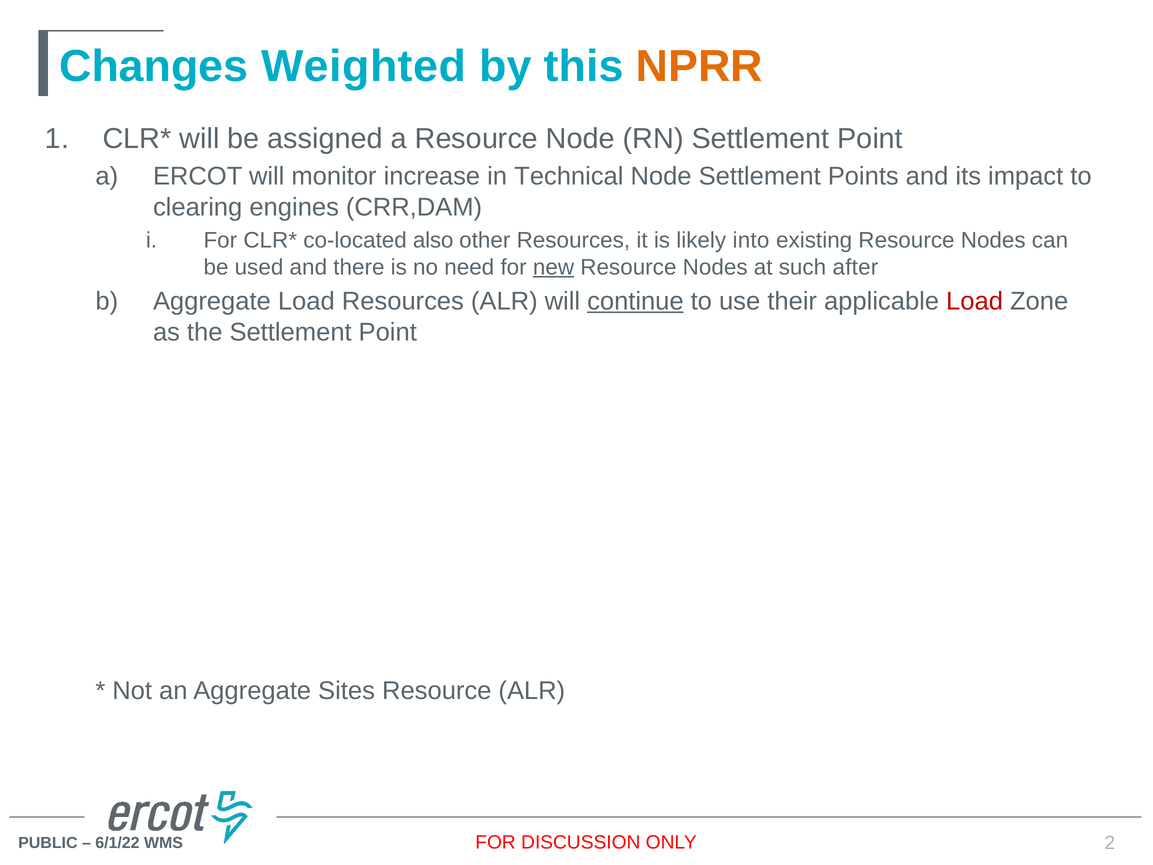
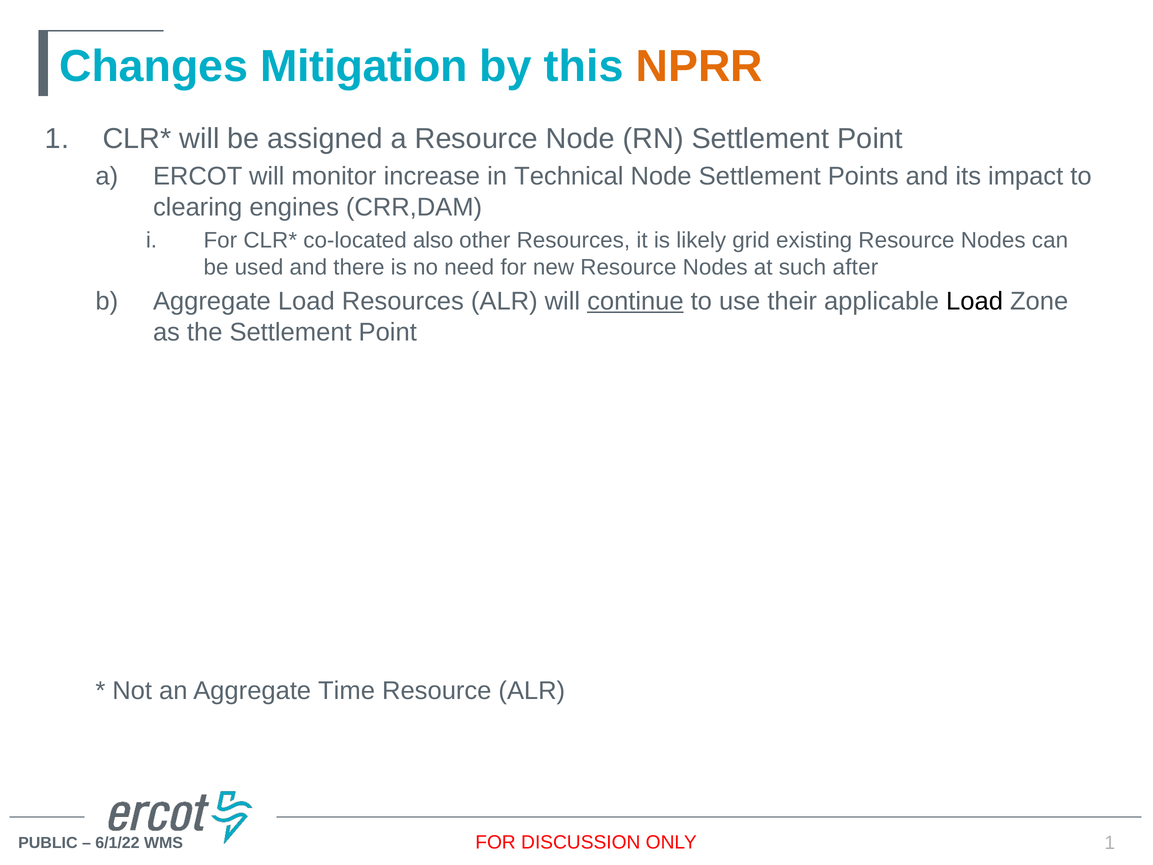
Weighted: Weighted -> Mitigation (364, 66)
into: into -> grid (751, 240)
new underline: present -> none (554, 267)
Load colour: red -> black (975, 301)
Sites: Sites -> Time (347, 691)
2: 2 -> 1 (1110, 843)
